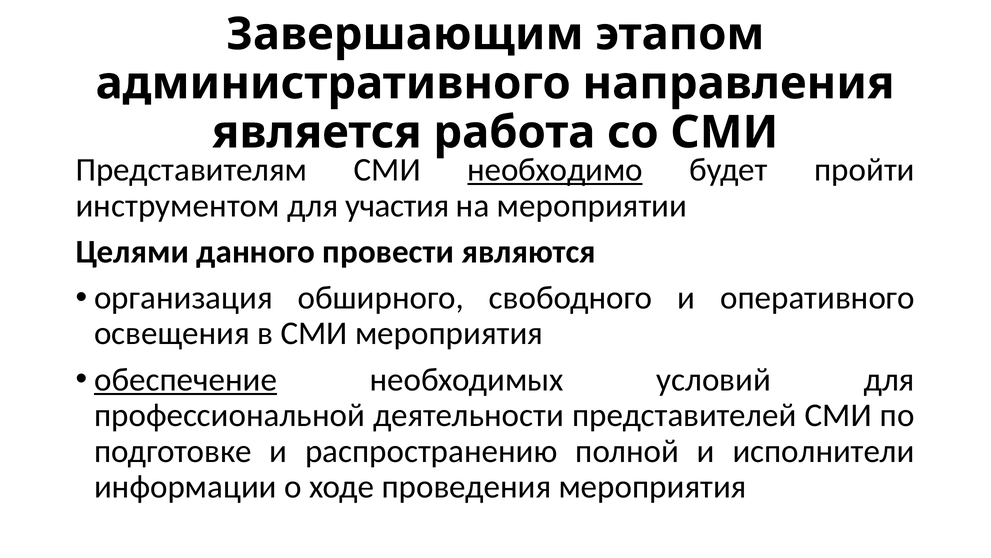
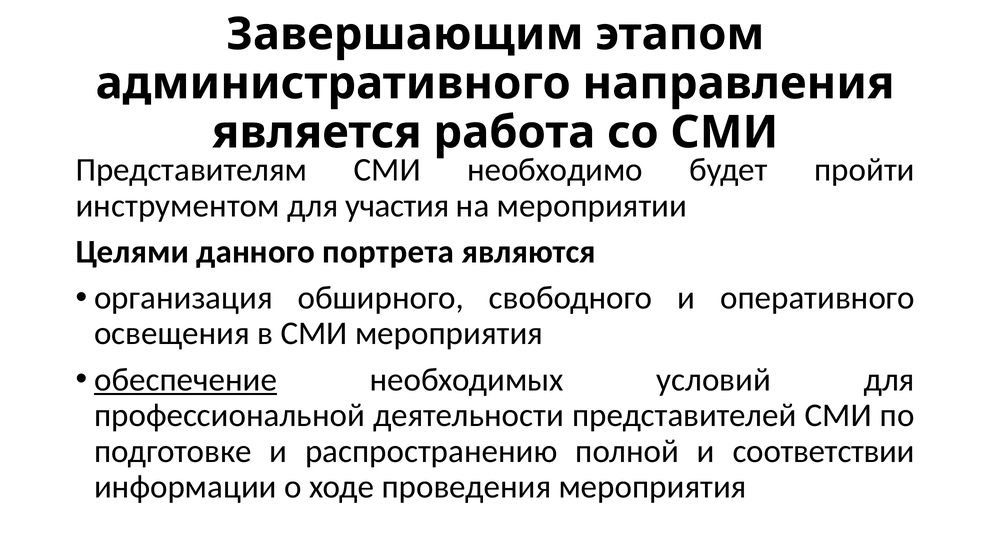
необходимо underline: present -> none (555, 170)
провести: провести -> портрета (388, 251)
исполнители: исполнители -> соответствии (824, 451)
